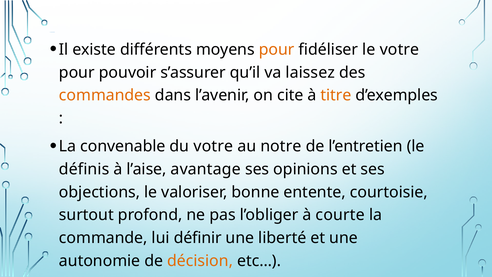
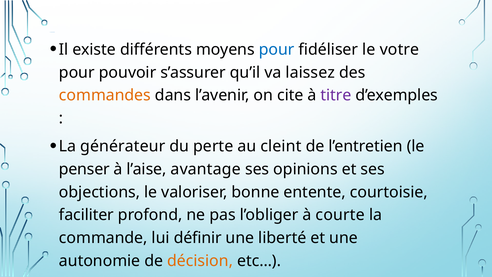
pour colour: orange -> blue (277, 50)
titre colour: orange -> purple (336, 95)
convenable: convenable -> générateur (123, 146)
du votre: votre -> perte (213, 146)
notre: notre -> cleint (281, 146)
définis: définis -> penser (84, 169)
surtout: surtout -> faciliter (86, 215)
